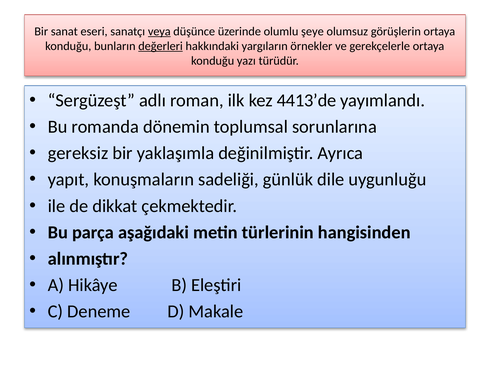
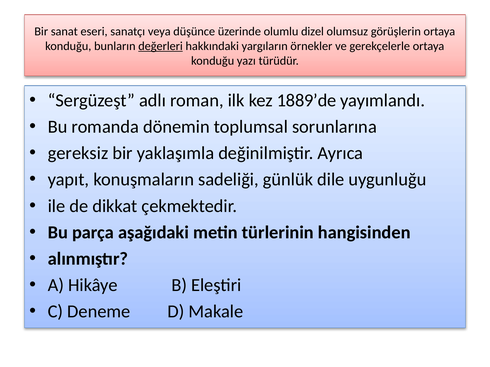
veya underline: present -> none (159, 31)
şeye: şeye -> dizel (312, 31)
4413’de: 4413’de -> 1889’de (307, 101)
